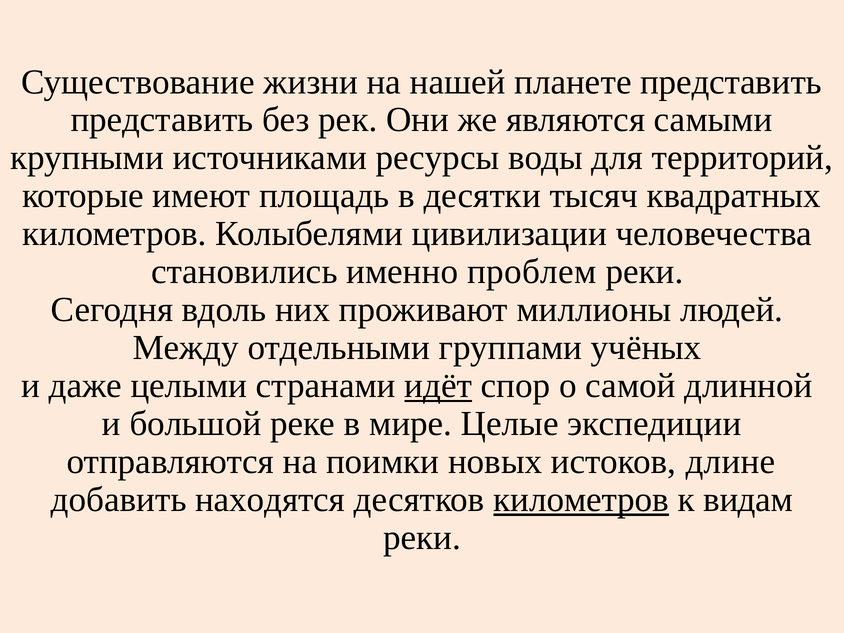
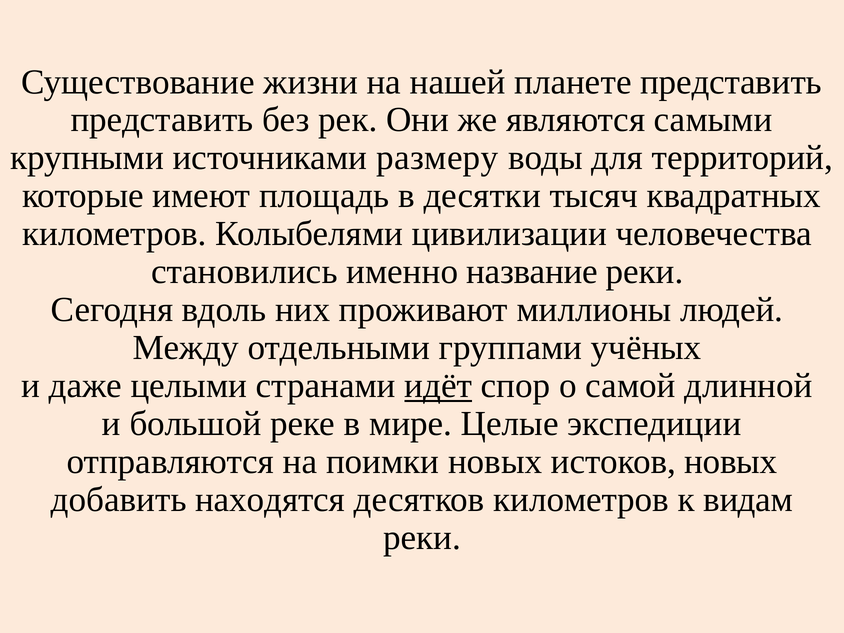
ресурсы: ресурсы -> размеру (437, 158)
проблем: проблем -> название (532, 272)
истоков длине: длине -> новых (731, 462)
километров underline: present -> none (581, 500)
